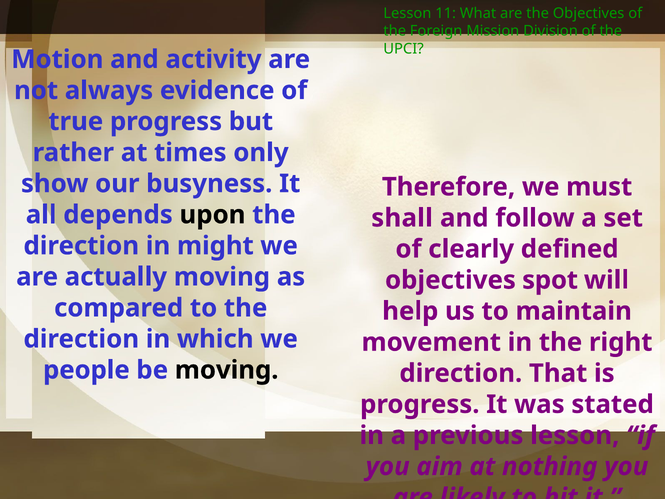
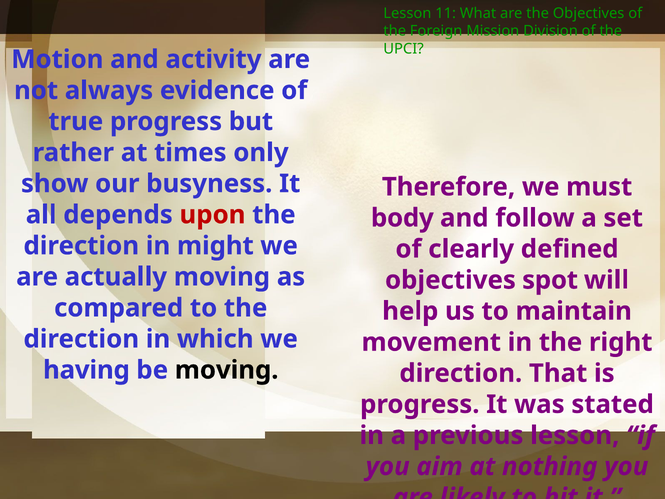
upon colour: black -> red (212, 215)
shall: shall -> body (402, 218)
people: people -> having (86, 370)
